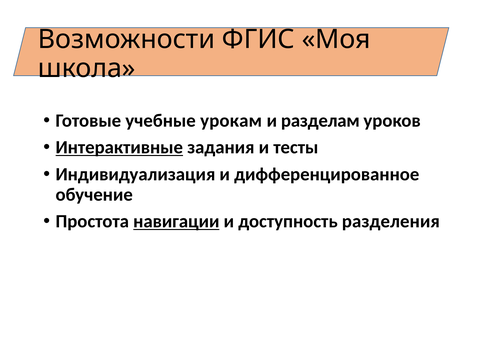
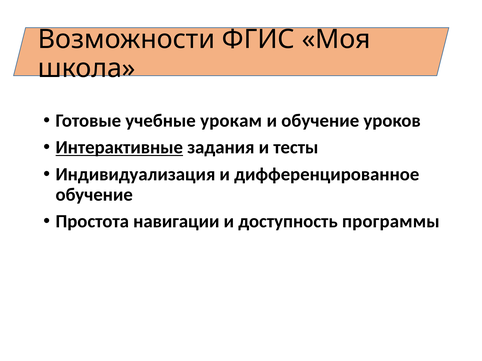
и разделам: разделам -> обучение (320, 121)
навигации underline: present -> none (176, 222)
разделения: разделения -> программы (391, 222)
